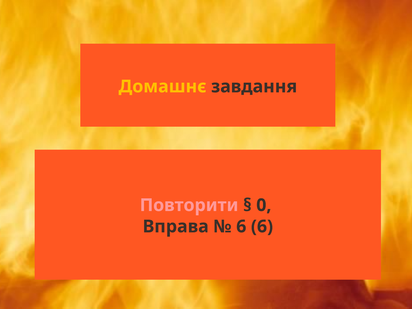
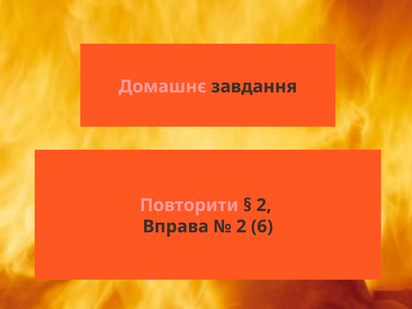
Домашнє colour: yellow -> pink (163, 87)
0: 0 -> 2 (264, 205)
6: 6 -> 2 (241, 227)
